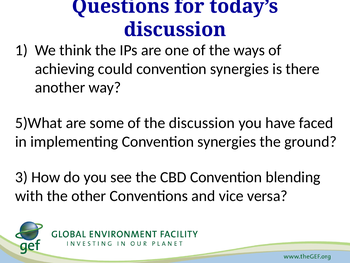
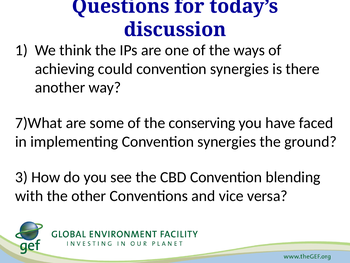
5)What: 5)What -> 7)What (39, 123)
the discussion: discussion -> conserving (202, 123)
